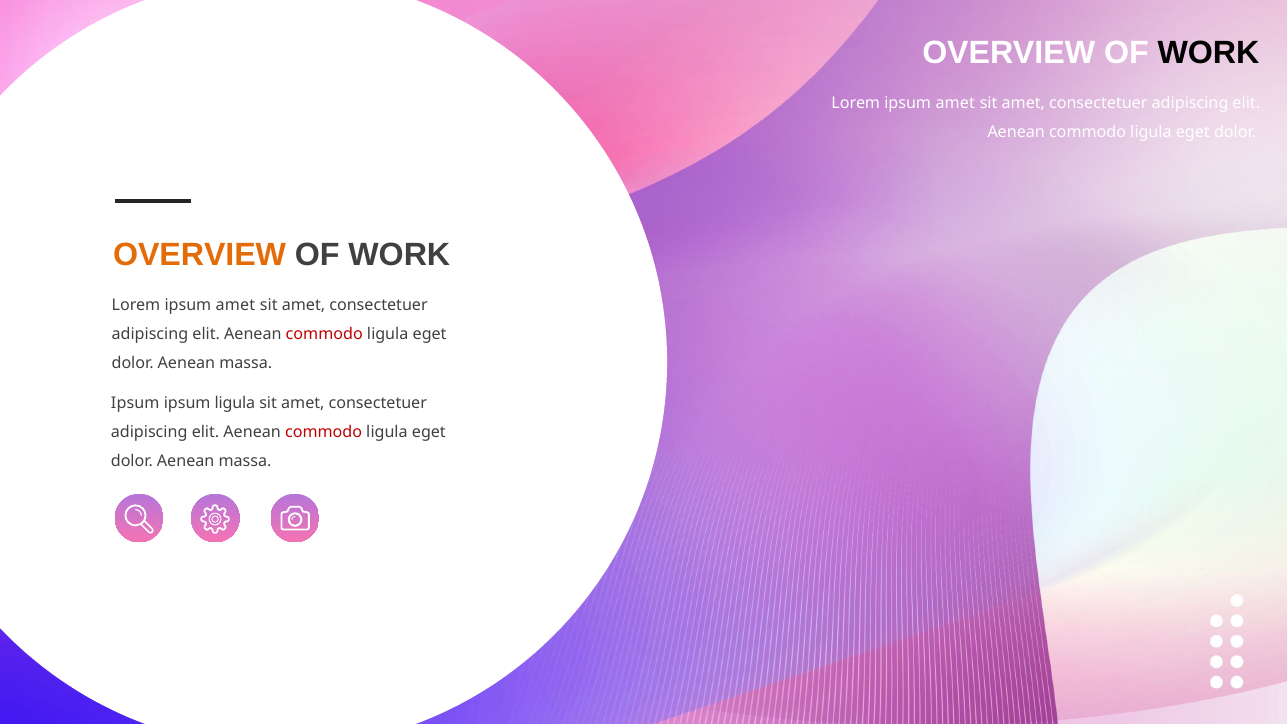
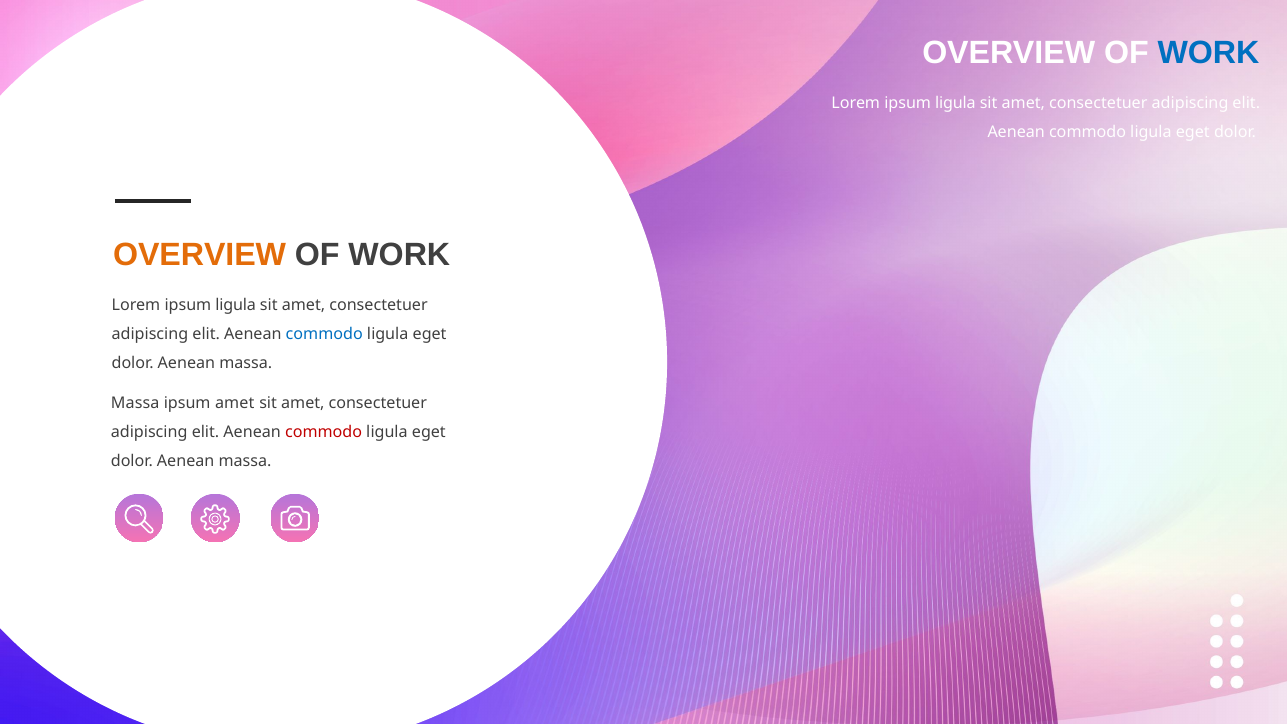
WORK colour: black -> blue (1209, 52)
amet: amet -> ligula (955, 103)
amet: amet -> ligula (236, 305)
commodo colour: red -> blue (324, 334)
Ipsum: Ipsum -> Massa (135, 403)
ipsum ligula: ligula -> amet (235, 403)
